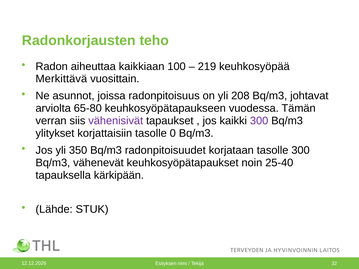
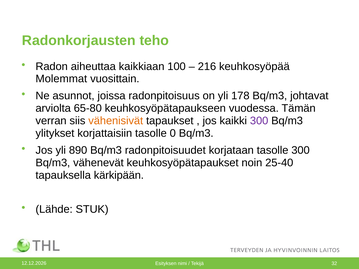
219: 219 -> 216 (207, 66)
Merkittävä: Merkittävä -> Molemmat (61, 79)
208: 208 -> 178 (240, 96)
vähenisivät colour: purple -> orange (116, 121)
350: 350 -> 890 (78, 150)
